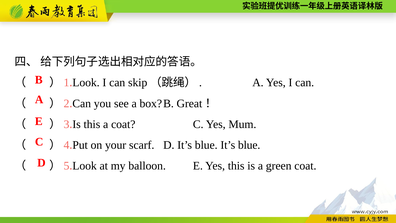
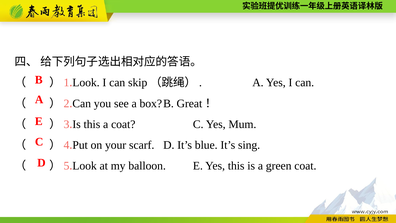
blue It’s blue: blue -> sing (249, 145)
